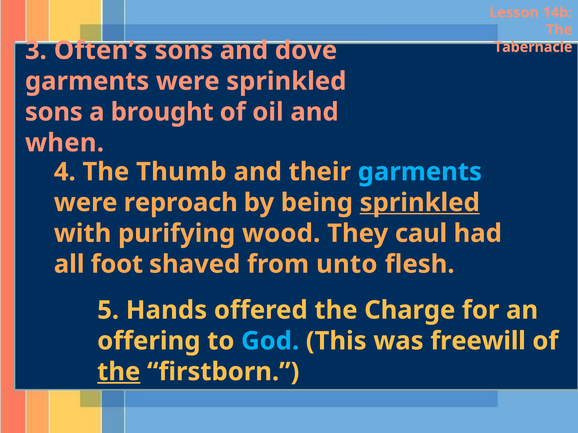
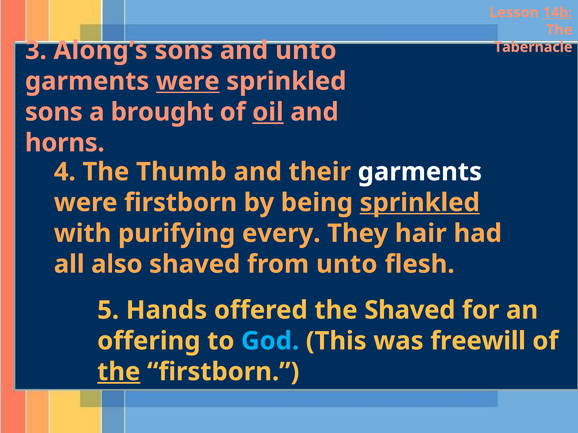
14b underline: none -> present (557, 13)
Often’s: Often’s -> Along’s (101, 51)
and dove: dove -> unto (306, 51)
were underline: none -> present (188, 81)
oil underline: none -> present (268, 112)
when: when -> horns (65, 143)
garments colour: light blue -> white (420, 172)
were reproach: reproach -> firstborn (181, 203)
wood: wood -> every (281, 234)
caul: caul -> hair (421, 234)
foot: foot -> also (117, 265)
the Charge: Charge -> Shaved (410, 311)
